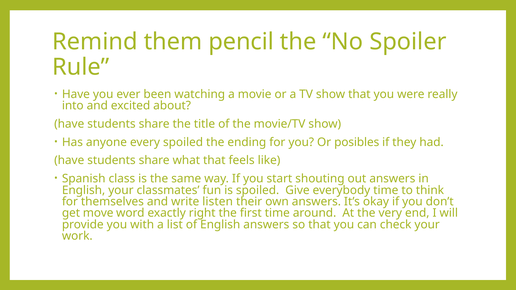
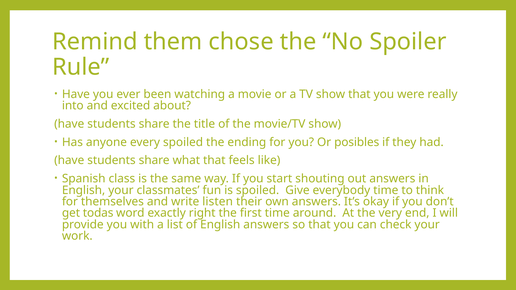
pencil: pencil -> chose (241, 42)
move: move -> todas (98, 213)
